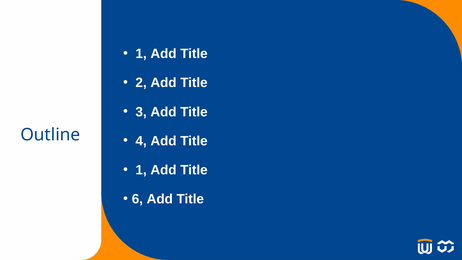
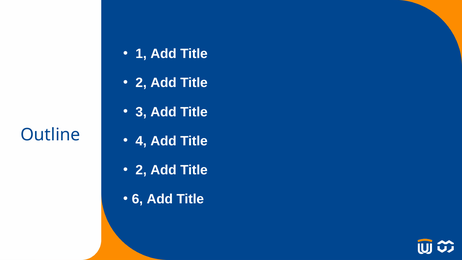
1: 1 -> 2 (141, 170)
